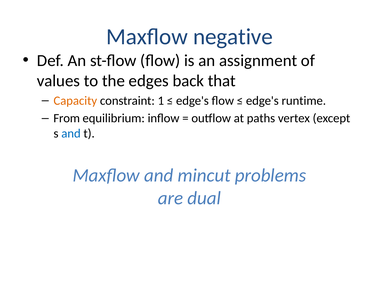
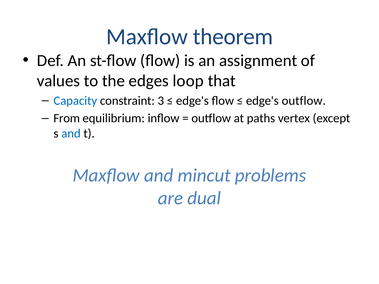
negative: negative -> theorem (233, 37)
back: back -> loop (188, 81)
Capacity colour: orange -> blue (75, 101)
1: 1 -> 3 (161, 101)
edge's runtime: runtime -> outflow (304, 101)
